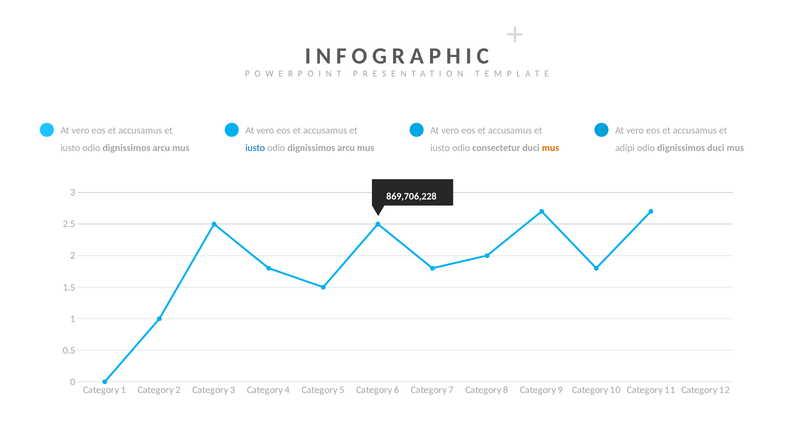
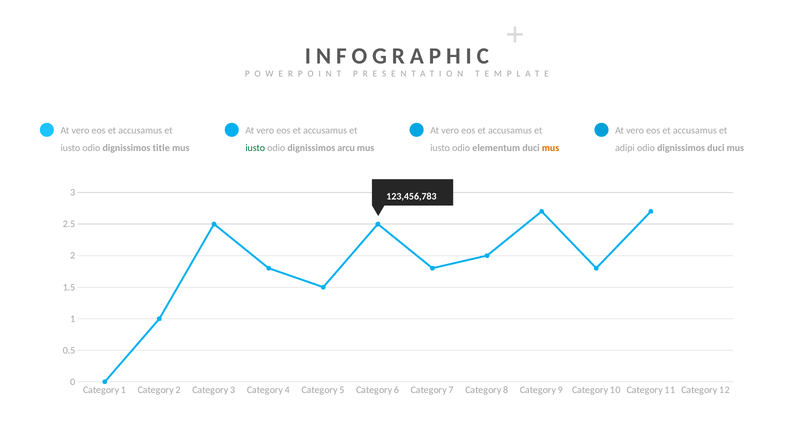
arcu: arcu -> title (161, 148)
iusto colour: blue -> green (255, 148)
consectetur: consectetur -> elementum (496, 148)
869,706,228: 869,706,228 -> 123,456,783 (412, 196)
